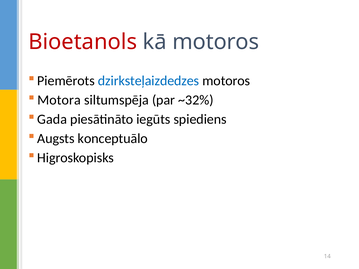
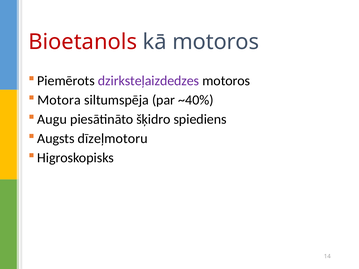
dzirksteļaizdedzes colour: blue -> purple (149, 81)
~32%: ~32% -> ~40% (196, 100)
Gada: Gada -> Augu (52, 119)
iegūts: iegūts -> šķidro (153, 119)
konceptuālo: konceptuālo -> dīzeļmotoru (113, 139)
